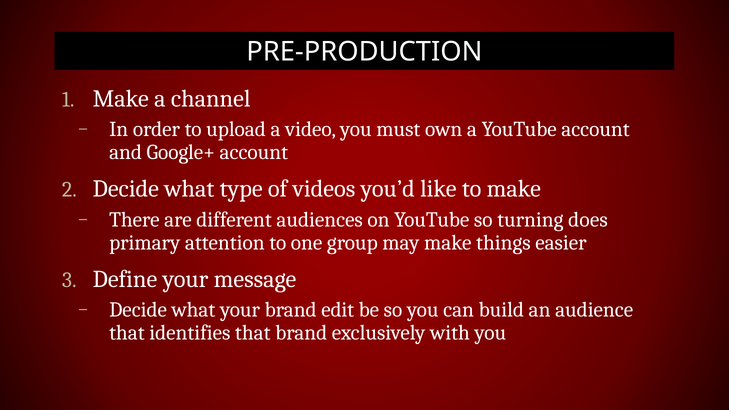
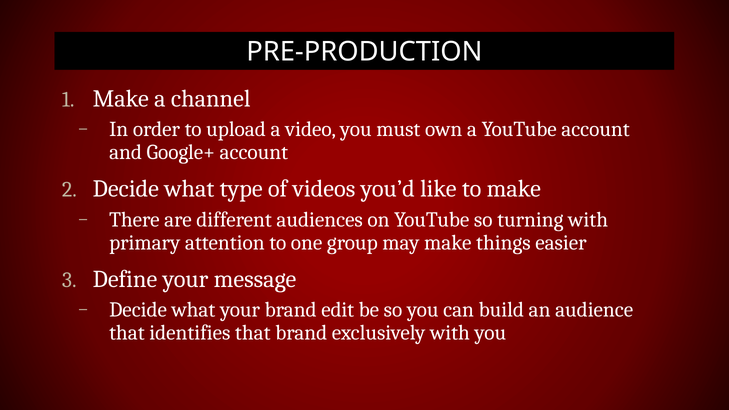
turning does: does -> with (588, 220)
